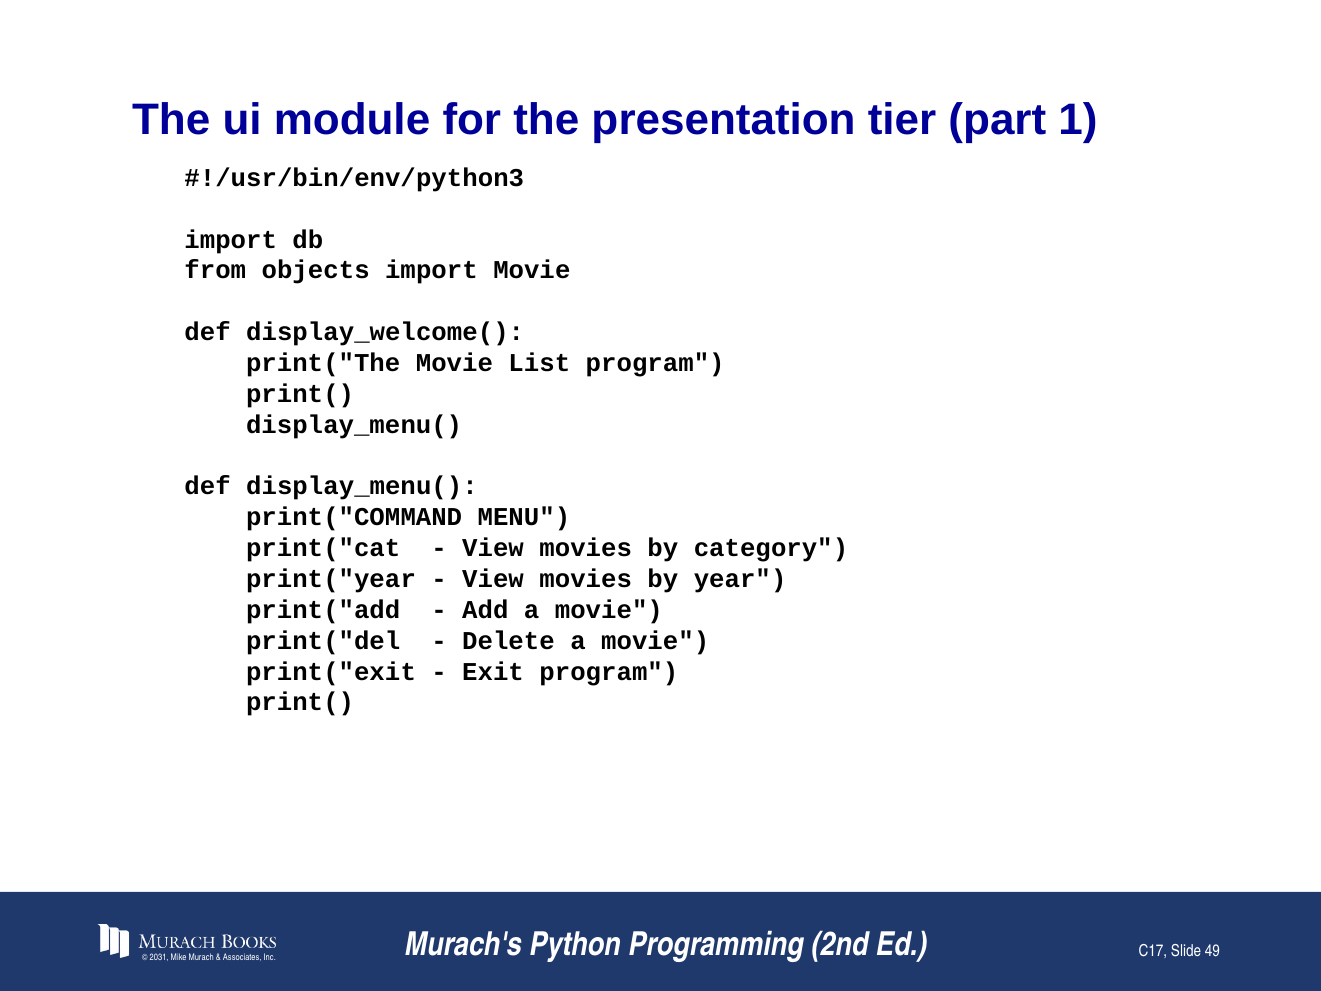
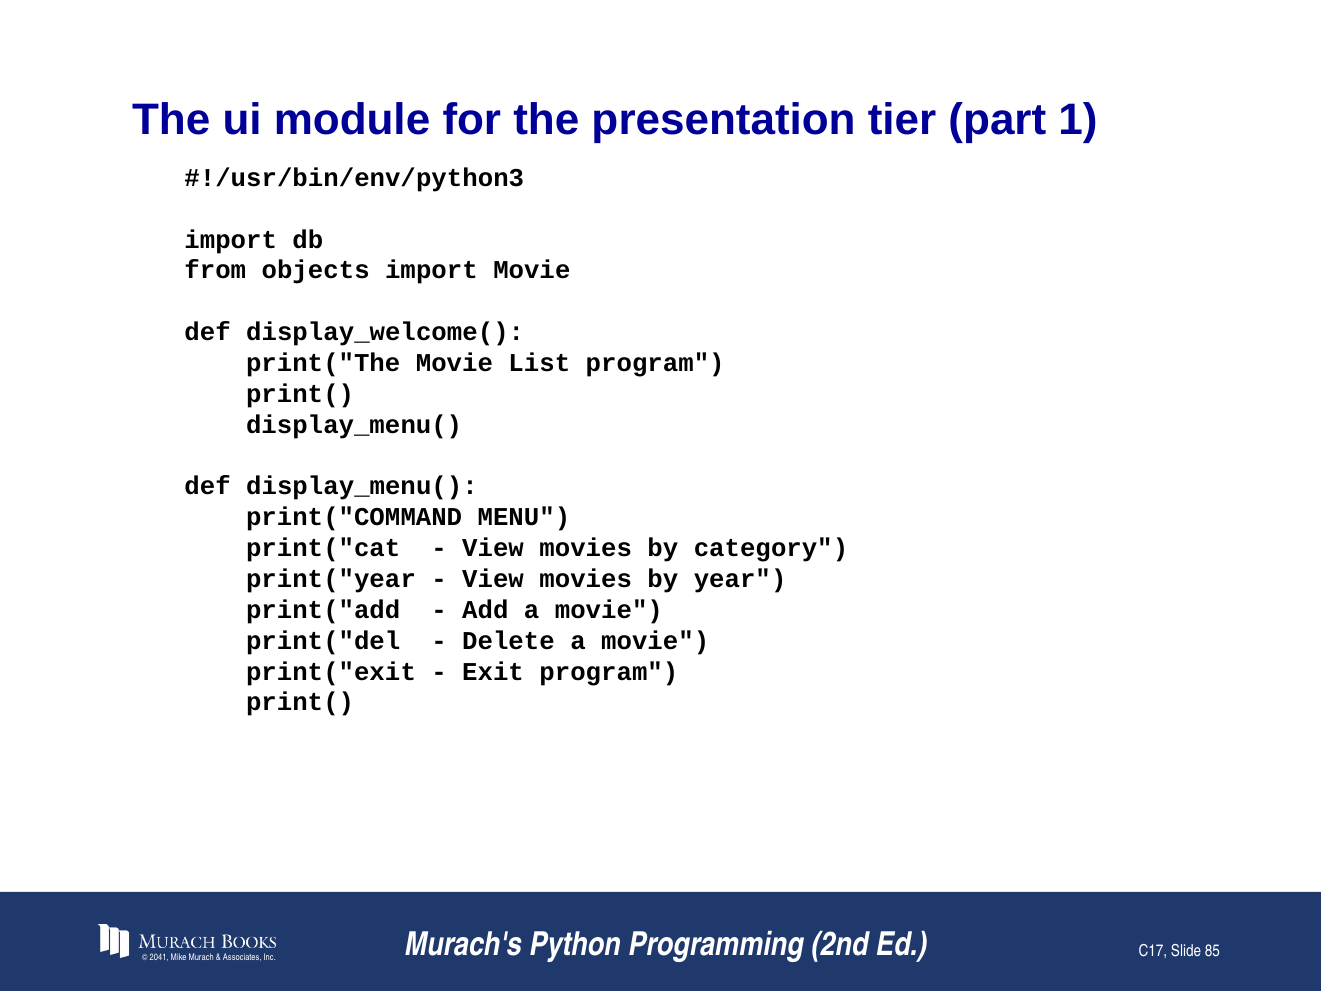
2031: 2031 -> 2041 (159, 957)
49: 49 -> 85 (1212, 950)
